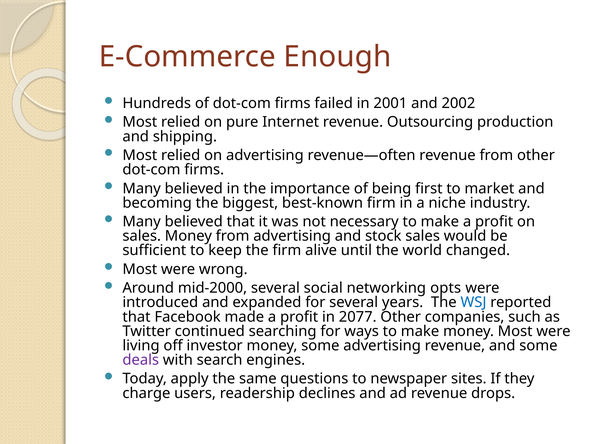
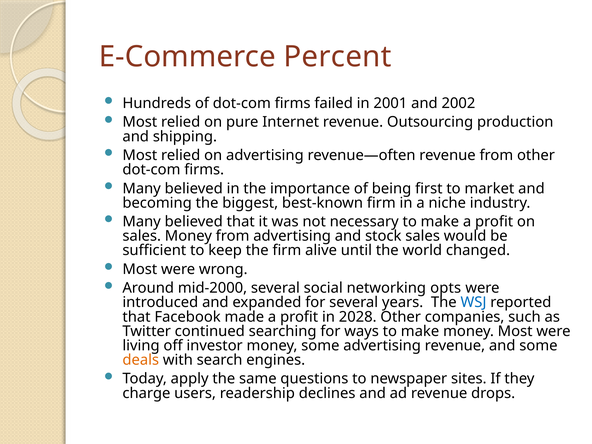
Enough: Enough -> Percent (337, 57)
2077: 2077 -> 2028 (358, 317)
deals colour: purple -> orange (141, 360)
